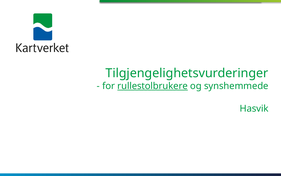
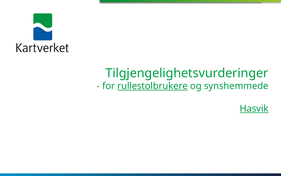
Hasvik underline: none -> present (254, 108)
